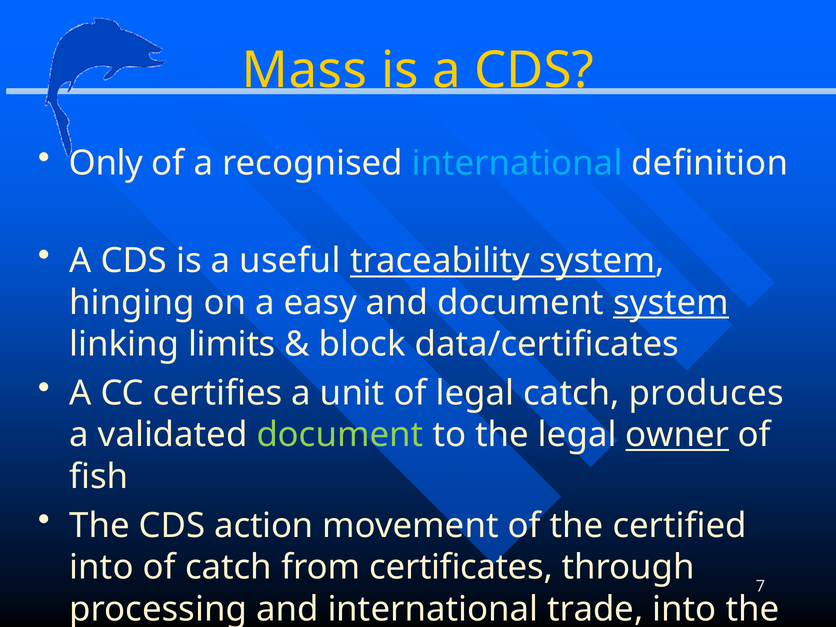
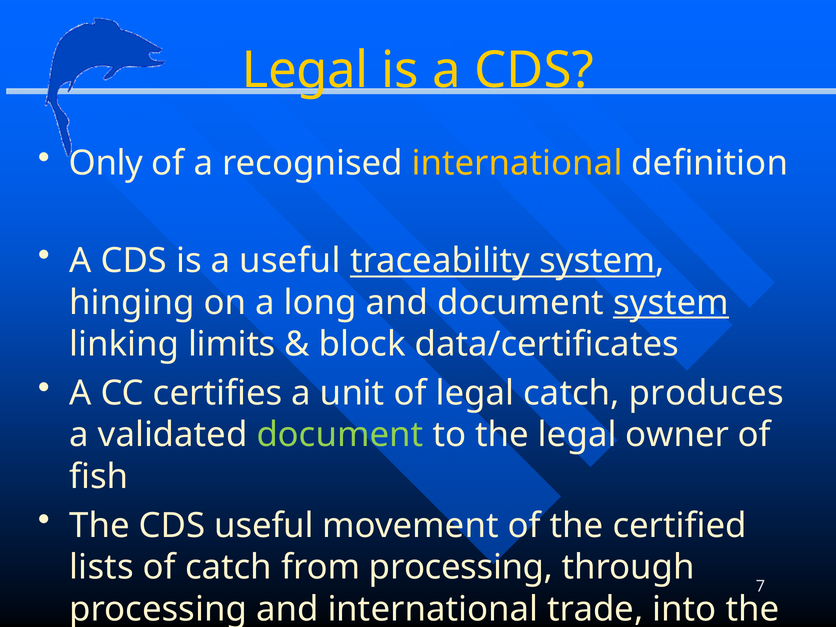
Mass: Mass -> Legal (305, 70)
international colour: light blue -> yellow (517, 163)
easy: easy -> long (320, 303)
owner underline: present -> none (677, 435)
CDS action: action -> useful (264, 526)
into: into -> lists (102, 567)
from certificates: certificates -> processing (461, 567)
